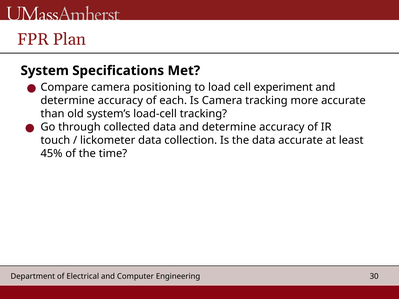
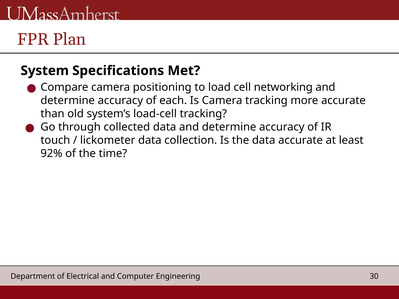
experiment: experiment -> networking (283, 87)
45%: 45% -> 92% (51, 154)
